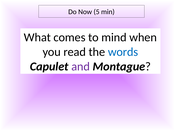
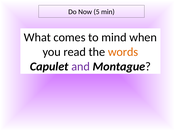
words colour: blue -> orange (123, 52)
